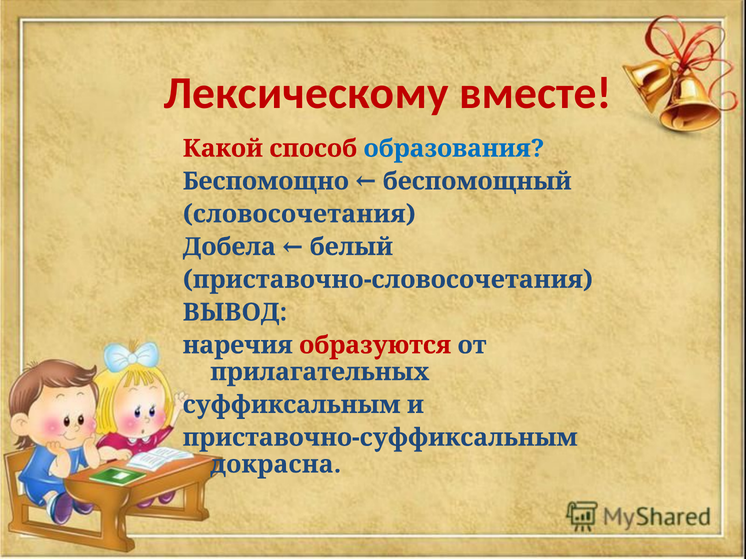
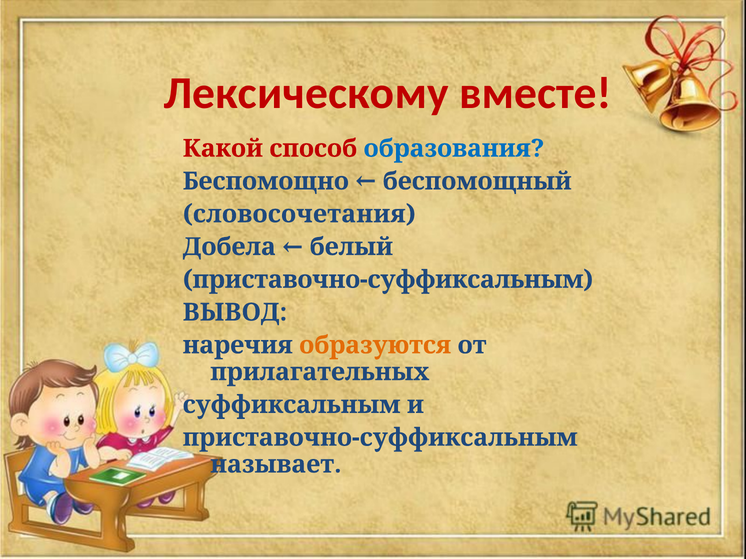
приставочно-словосочетания: приставочно-словосочетания -> приставочно-суффиксальным (388, 280)
образуются colour: red -> orange (375, 345)
докрасна: докрасна -> называет (276, 465)
